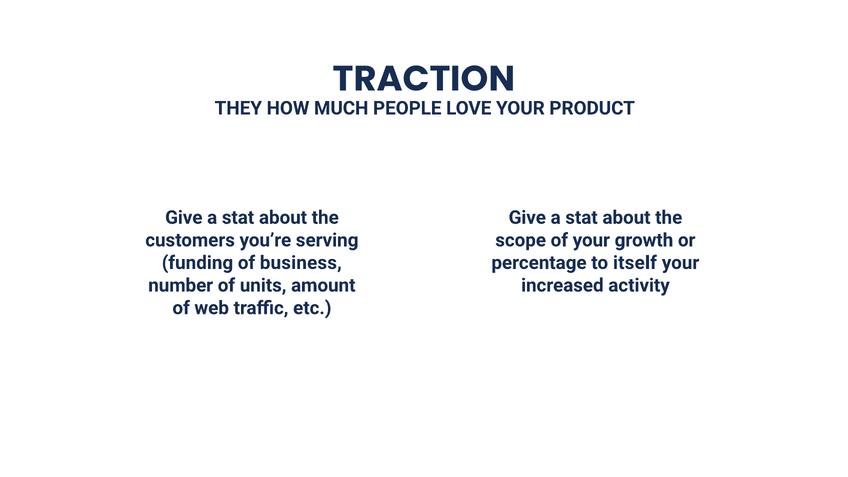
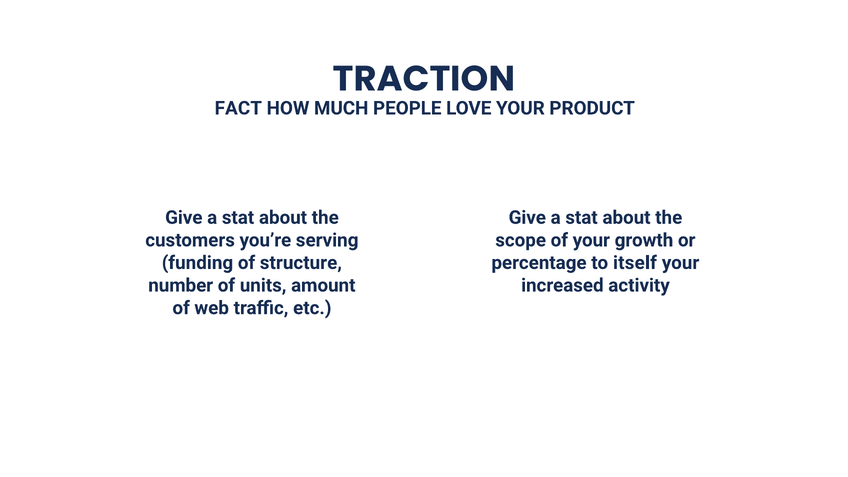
THEY: THEY -> FACT (238, 108)
business: business -> structure (301, 263)
